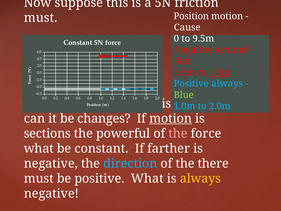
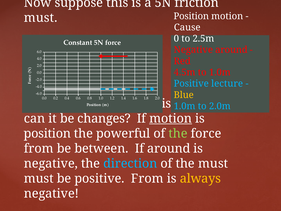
9.5m: 9.5m -> 2.5m (203, 39)
5.5m: 5.5m -> 4.5m (185, 72)
1.0m underline: present -> none (220, 72)
Positive always: always -> lecture (227, 84)
Blue colour: light green -> yellow (184, 95)
sections: sections -> position (47, 133)
the colour: pink -> light green (178, 133)
what: what -> from (39, 148)
be constant: constant -> between (101, 148)
If farther: farther -> around (169, 148)
the there: there -> must (213, 163)
positive What: What -> From (147, 178)
